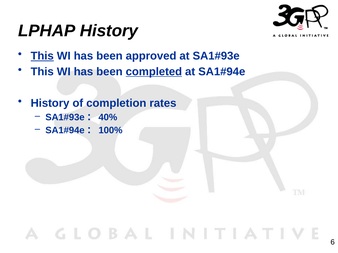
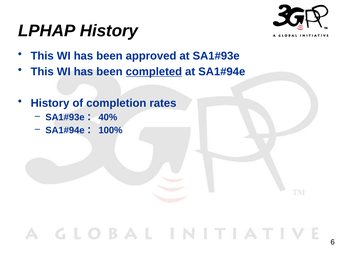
This underline: present -> none (42, 56)
